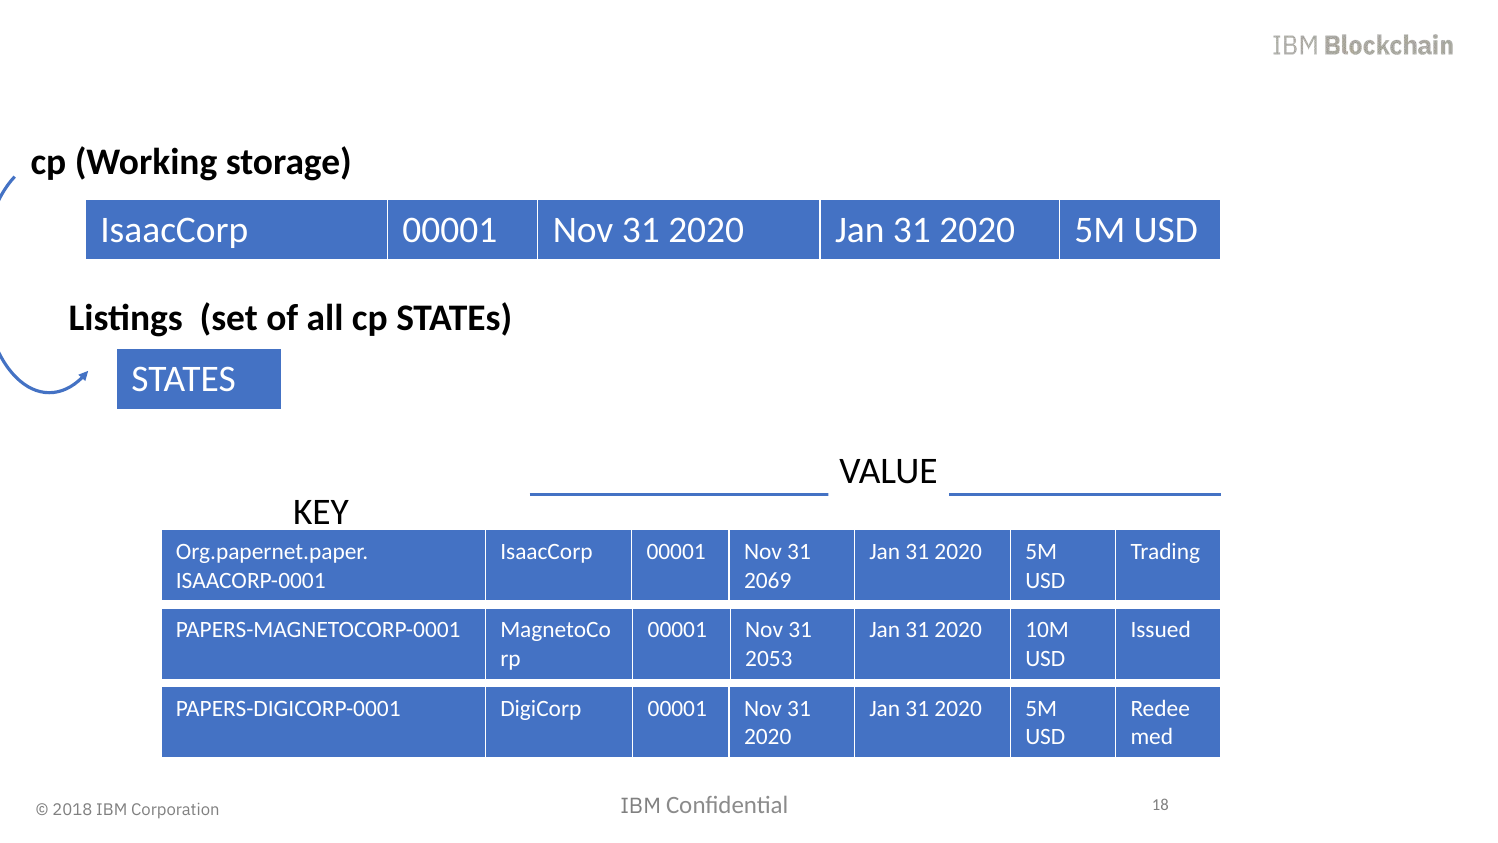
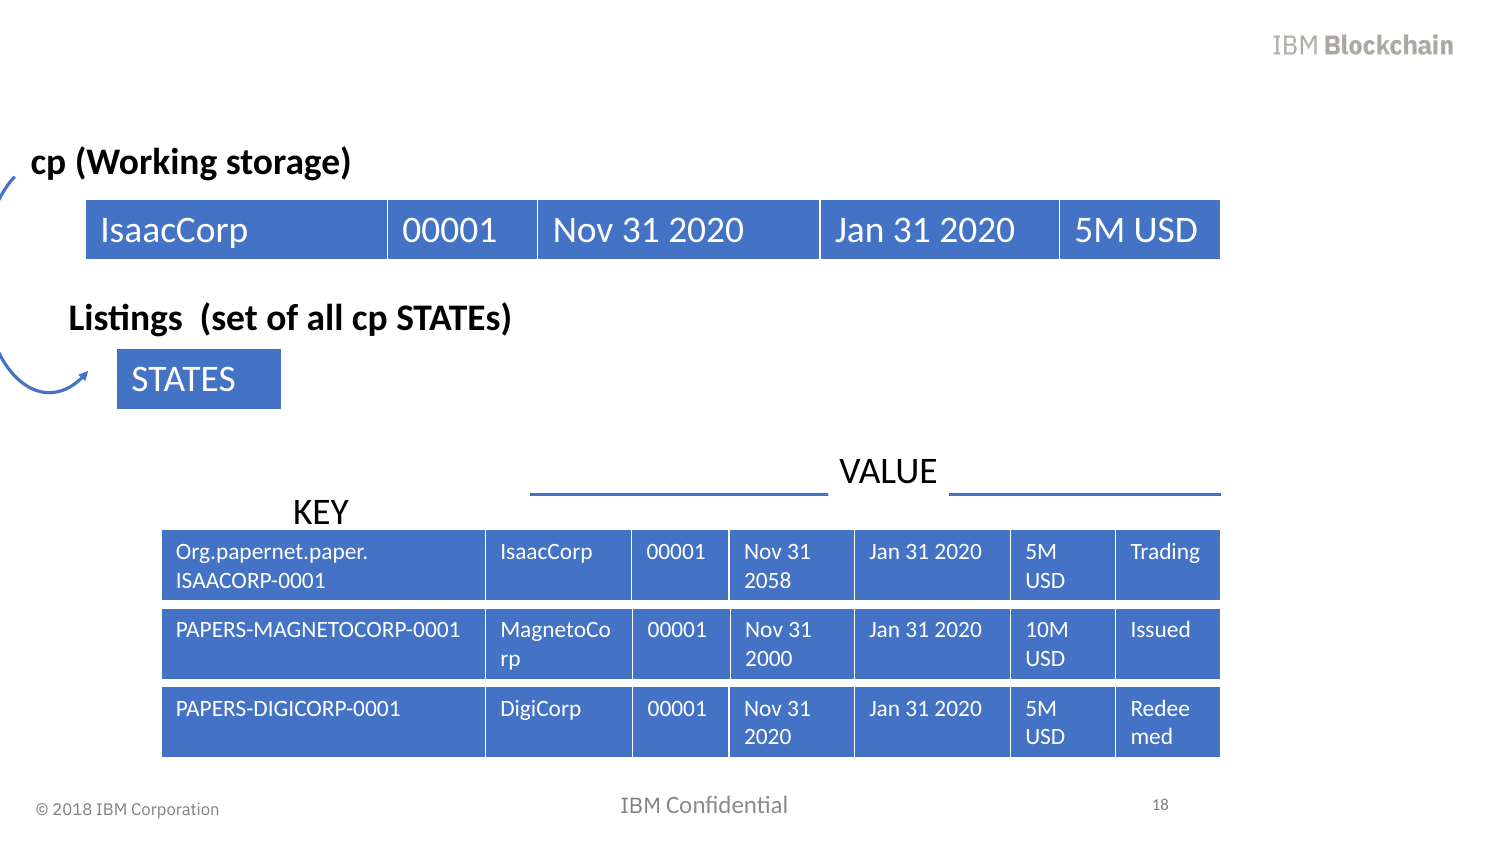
2069: 2069 -> 2058 (768, 580)
2053: 2053 -> 2000 (769, 658)
